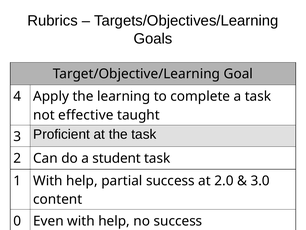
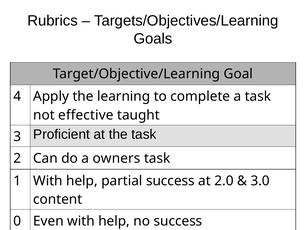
student: student -> owners (117, 158)
